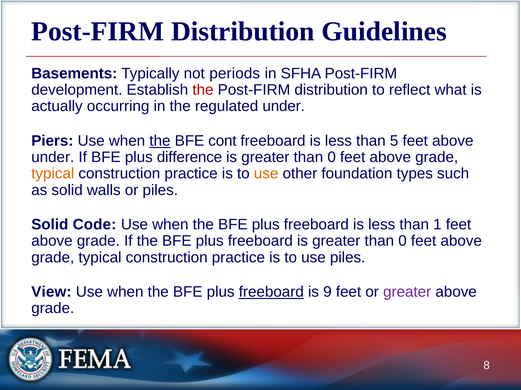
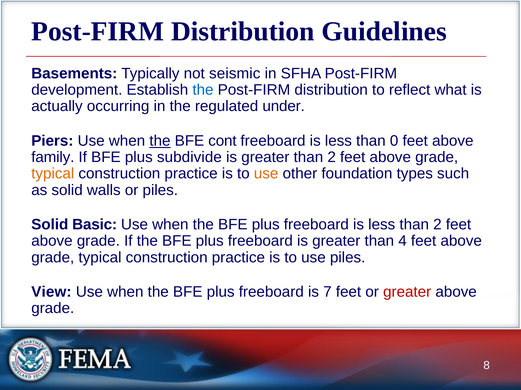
periods: periods -> seismic (235, 74)
the colour: red -> blue (203, 90)
5: 5 -> 0 (394, 141)
under: under -> family (53, 158)
difference: difference -> subdivide (189, 158)
0: 0 -> 2 (332, 158)
Code: Code -> Basic (95, 225)
less than 1: 1 -> 2 (437, 225)
0: 0 -> 4 (403, 241)
freeboard underline: present -> none (271, 292)
9: 9 -> 7 (327, 292)
greater colour: purple -> red (407, 292)
